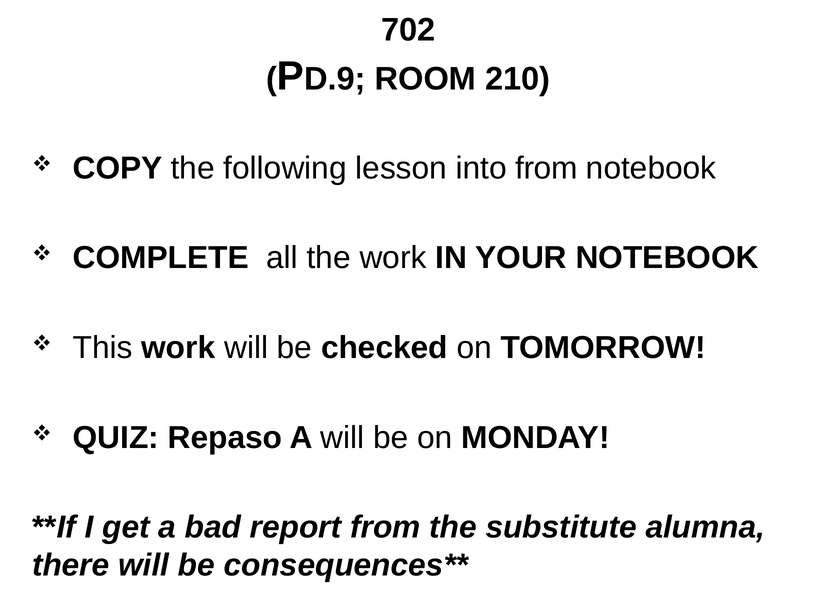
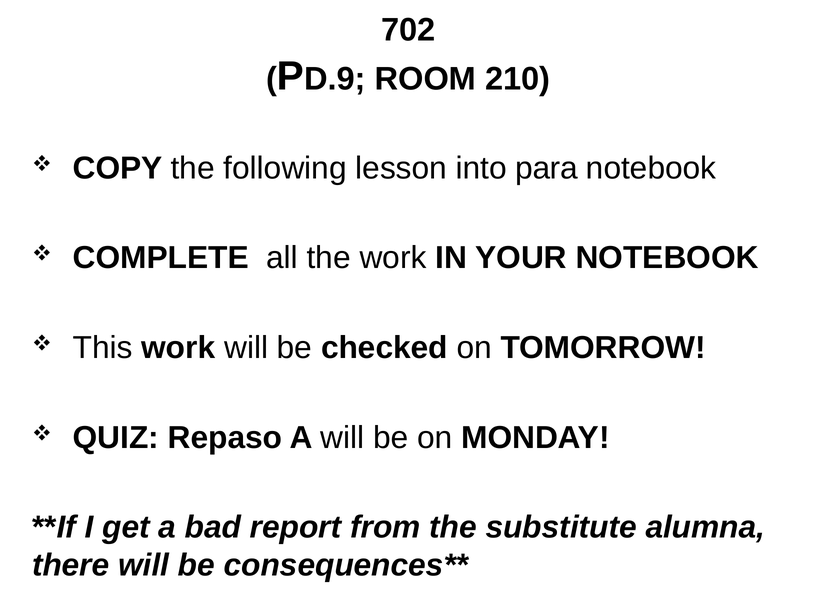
into from: from -> para (547, 168)
